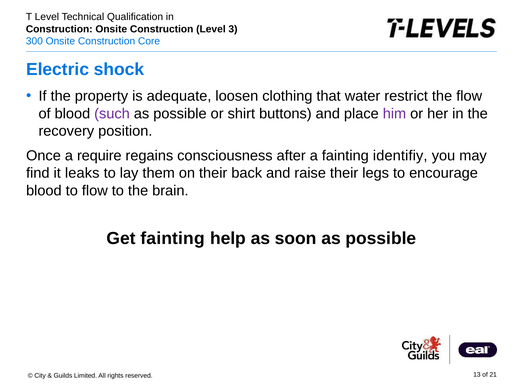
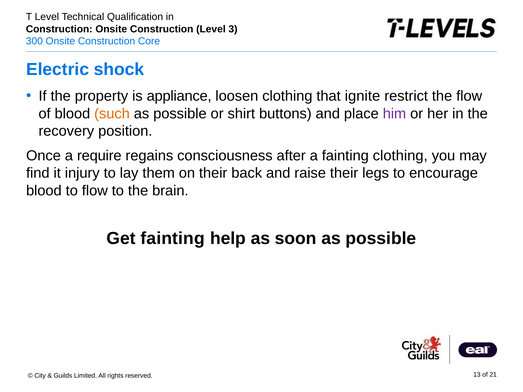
adequate: adequate -> appliance (179, 96)
water: water -> ignite (362, 96)
such colour: purple -> orange (112, 114)
fainting identifiy: identifiy -> clothing (400, 156)
leaks: leaks -> injury (82, 173)
